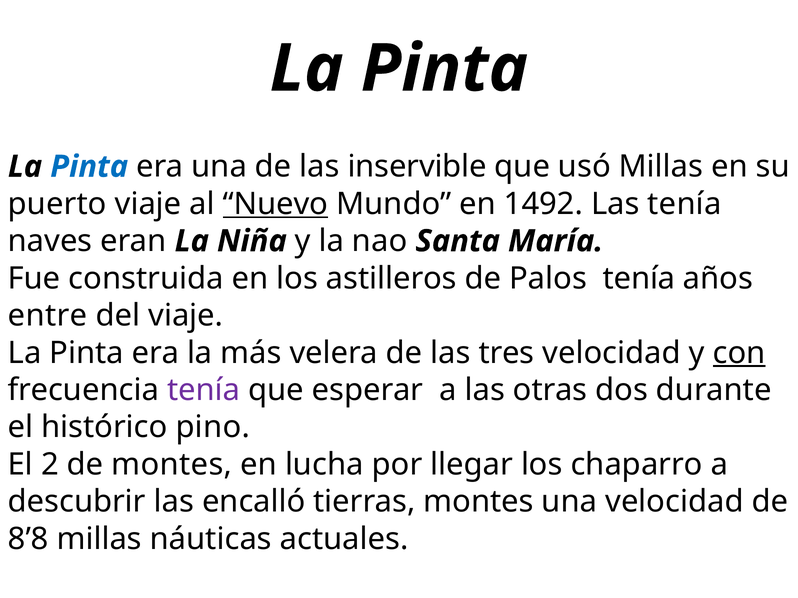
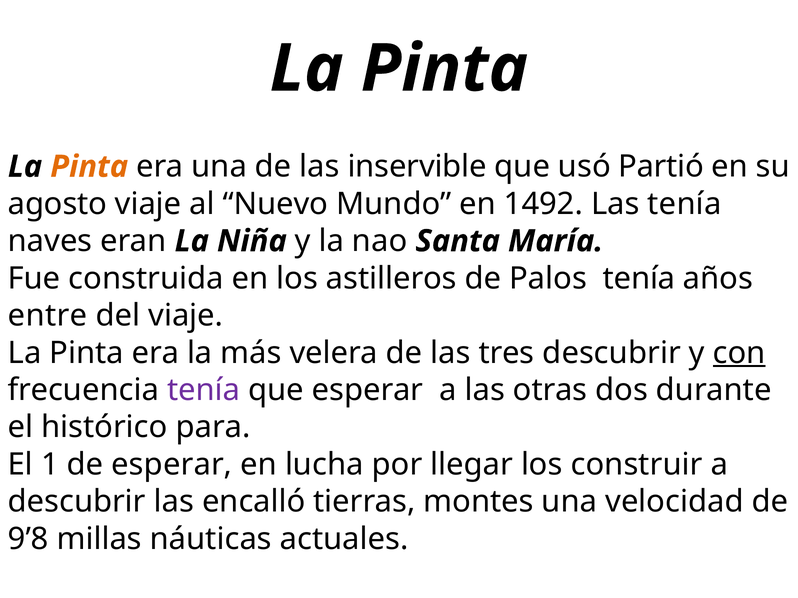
Pinta colour: blue -> orange (89, 167)
usó Millas: Millas -> Partió (661, 167)
puerto: puerto -> agosto (57, 204)
Nuevo underline: present -> none (276, 204)
tres velocidad: velocidad -> descubrir (612, 353)
pino: pino -> para (213, 428)
2: 2 -> 1 (50, 465)
de montes: montes -> esperar (172, 465)
chaparro: chaparro -> construir (637, 465)
8’8: 8’8 -> 9’8 (28, 539)
